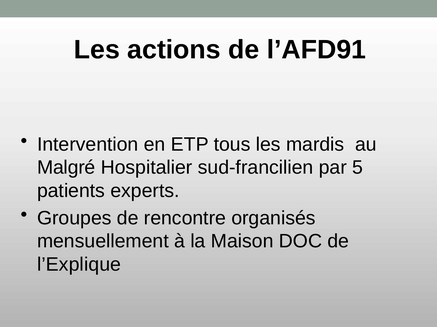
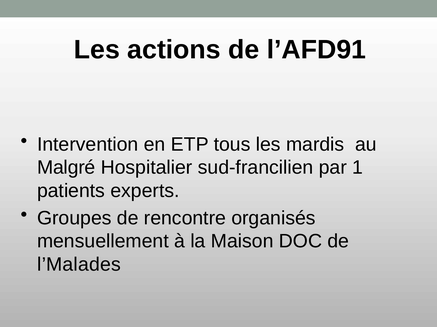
5: 5 -> 1 (358, 168)
l’Explique: l’Explique -> l’Malades (79, 265)
